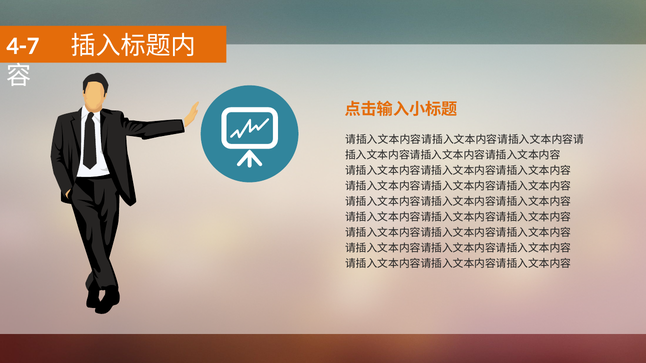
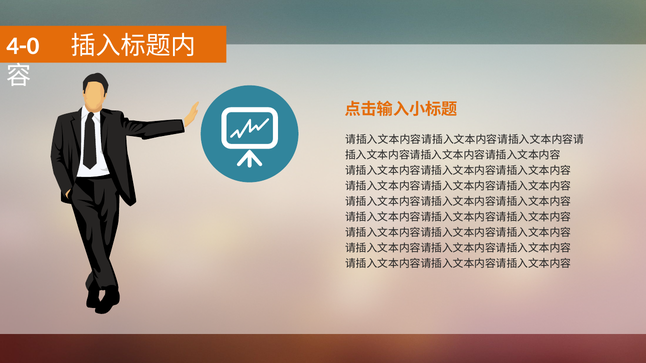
4-7: 4-7 -> 4-0 (23, 46)
